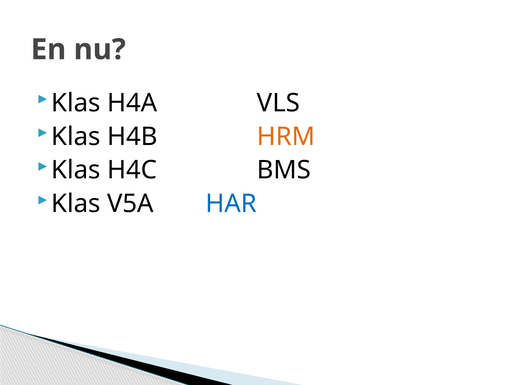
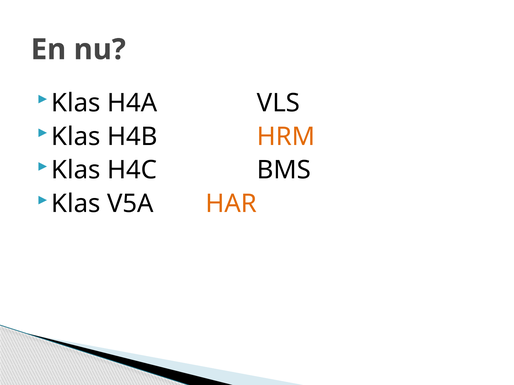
HAR colour: blue -> orange (231, 204)
